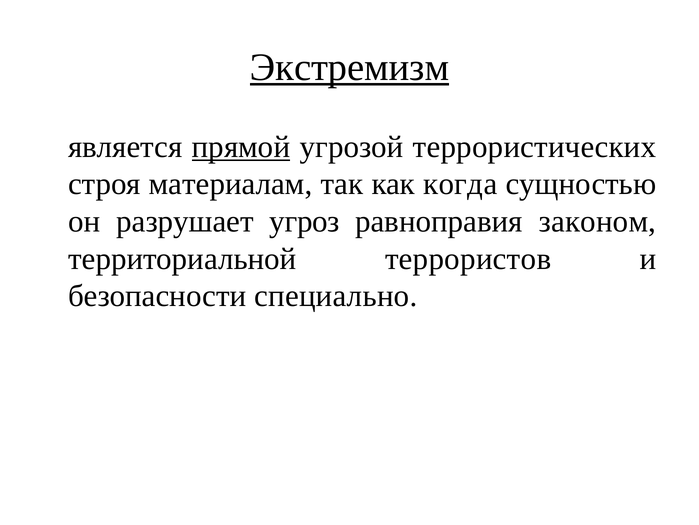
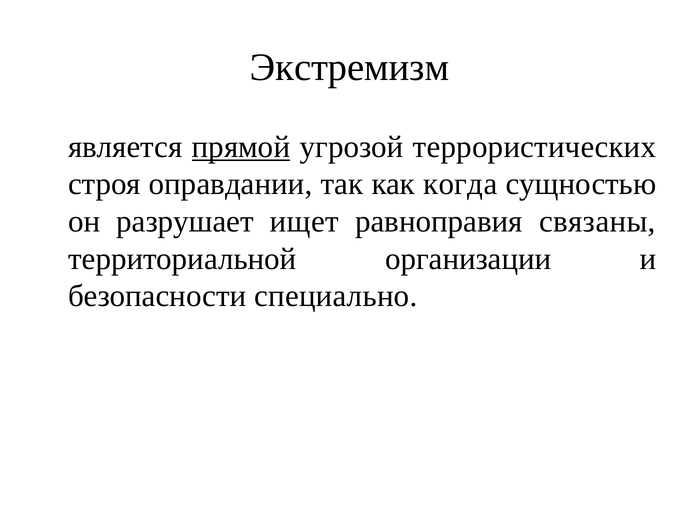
Экстремизм underline: present -> none (349, 67)
материалам: материалам -> оправдании (231, 184)
угроз: угроз -> ищет (304, 221)
законом: законом -> связаны (597, 221)
террористов: террористов -> организации (468, 259)
